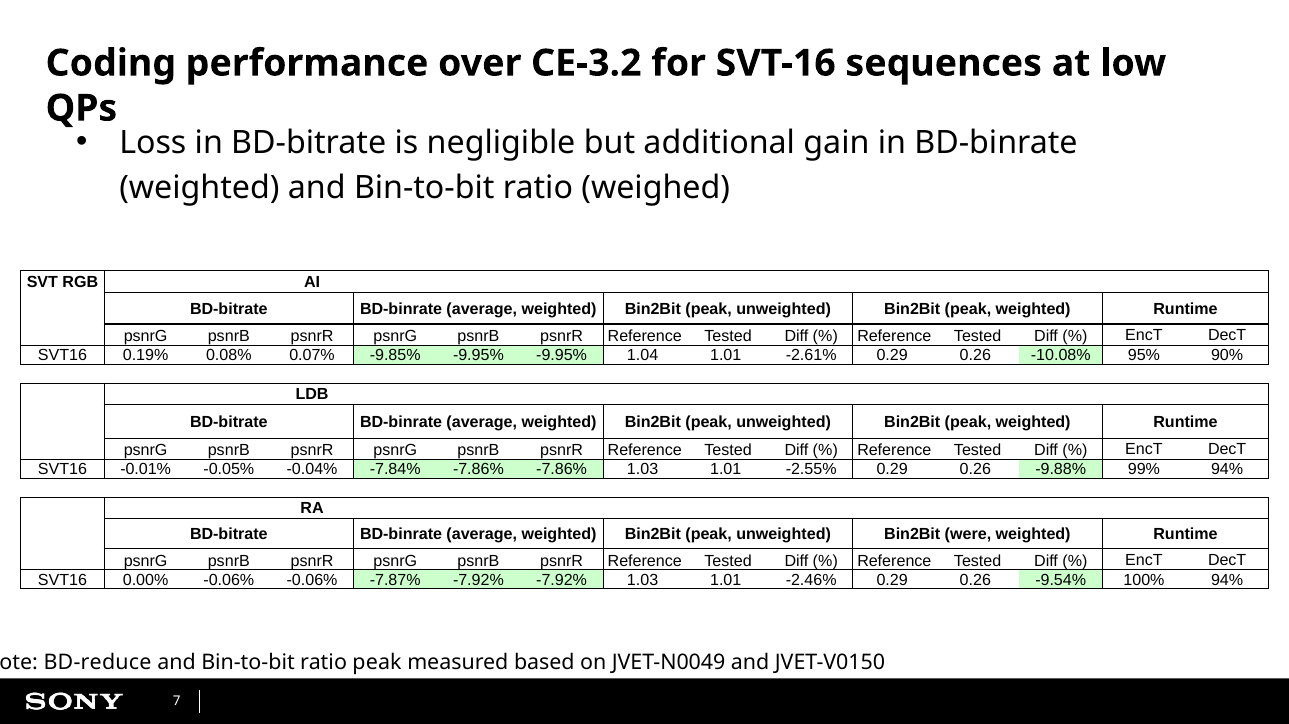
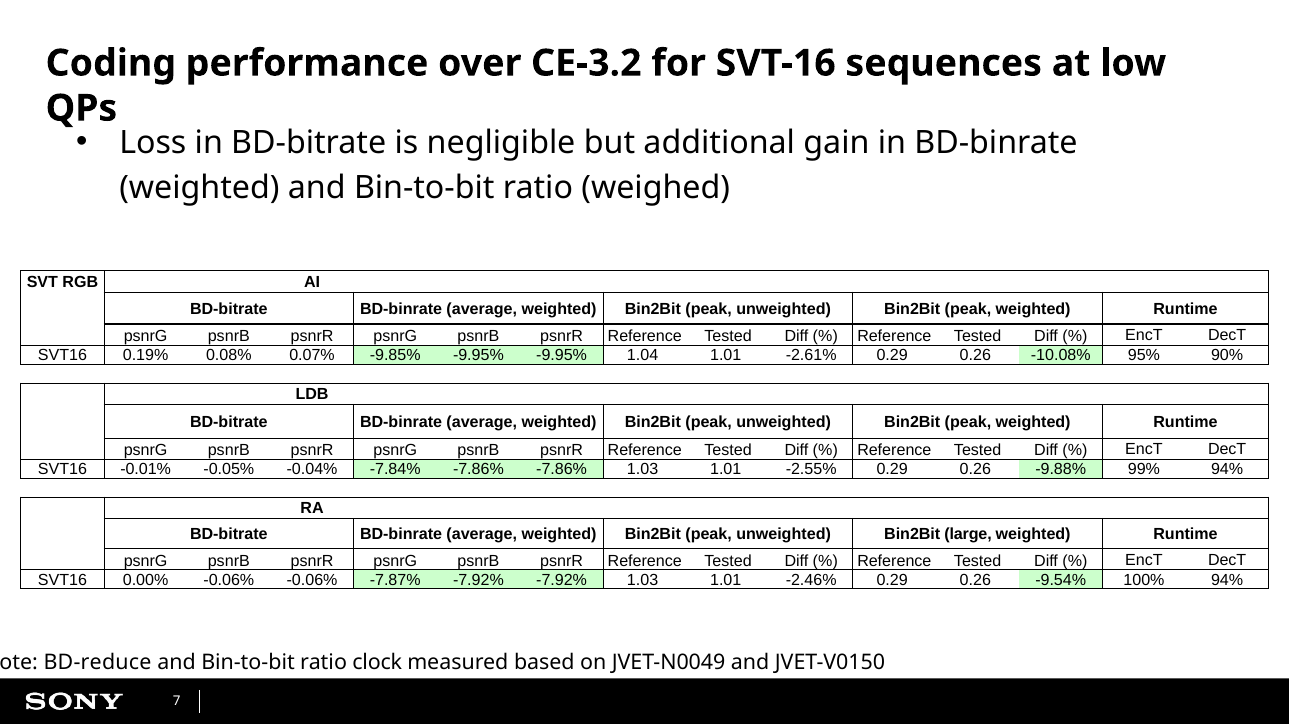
were: were -> large (968, 534)
ratio peak: peak -> clock (377, 663)
